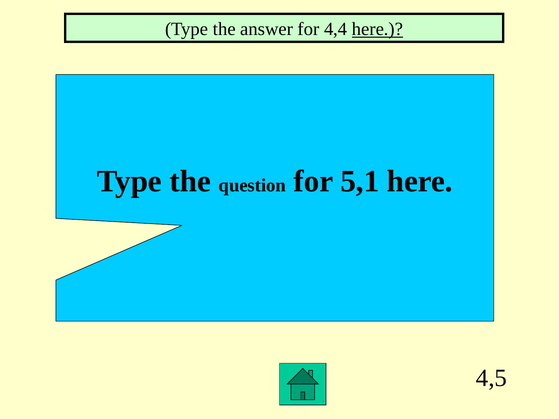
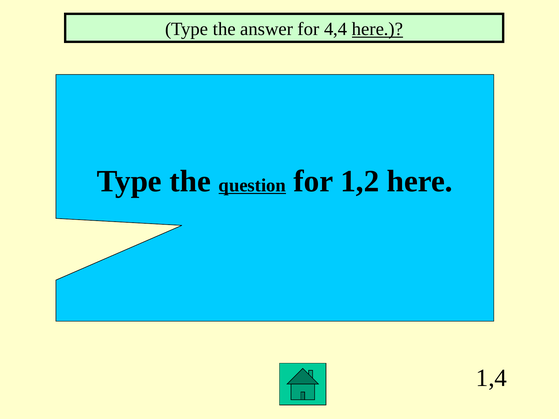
question underline: none -> present (252, 186)
5,1: 5,1 -> 1,2 (360, 182)
4,5: 4,5 -> 1,4 (491, 378)
